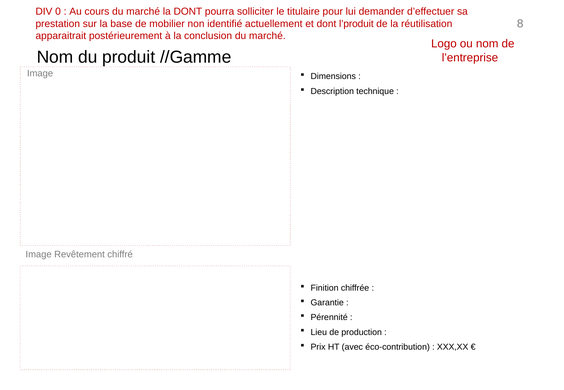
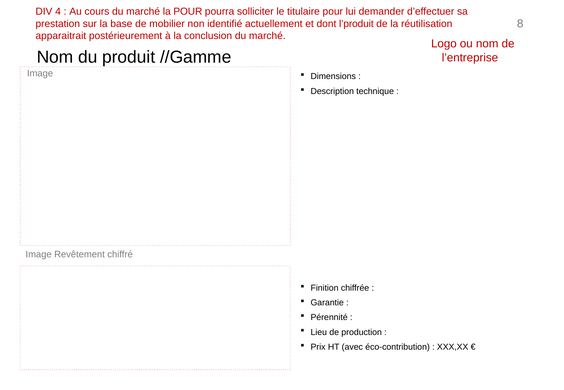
0: 0 -> 4 (58, 12)
la DONT: DONT -> POUR (188, 12)
